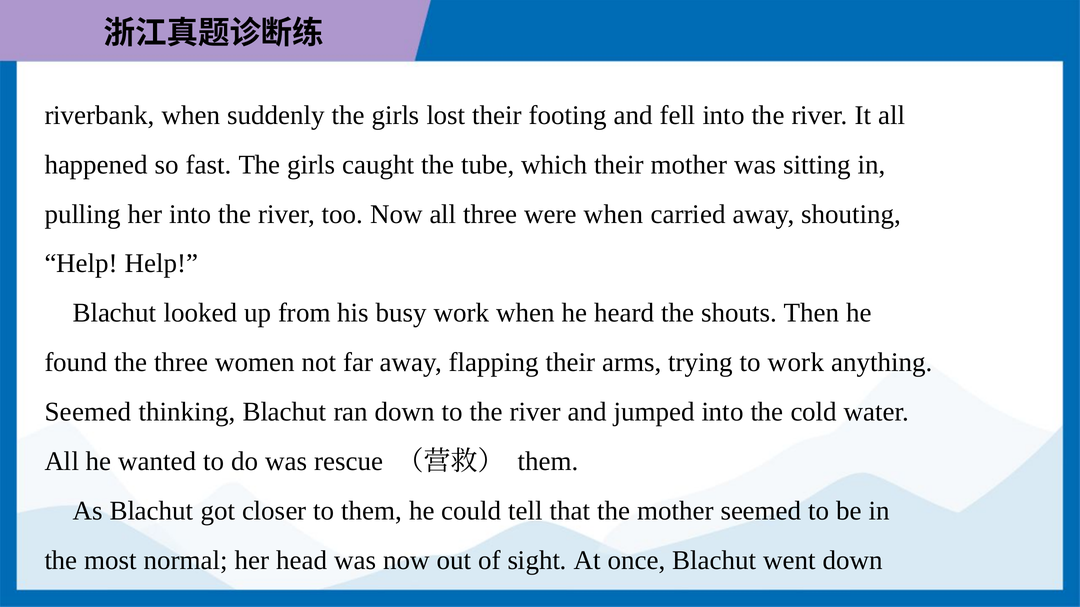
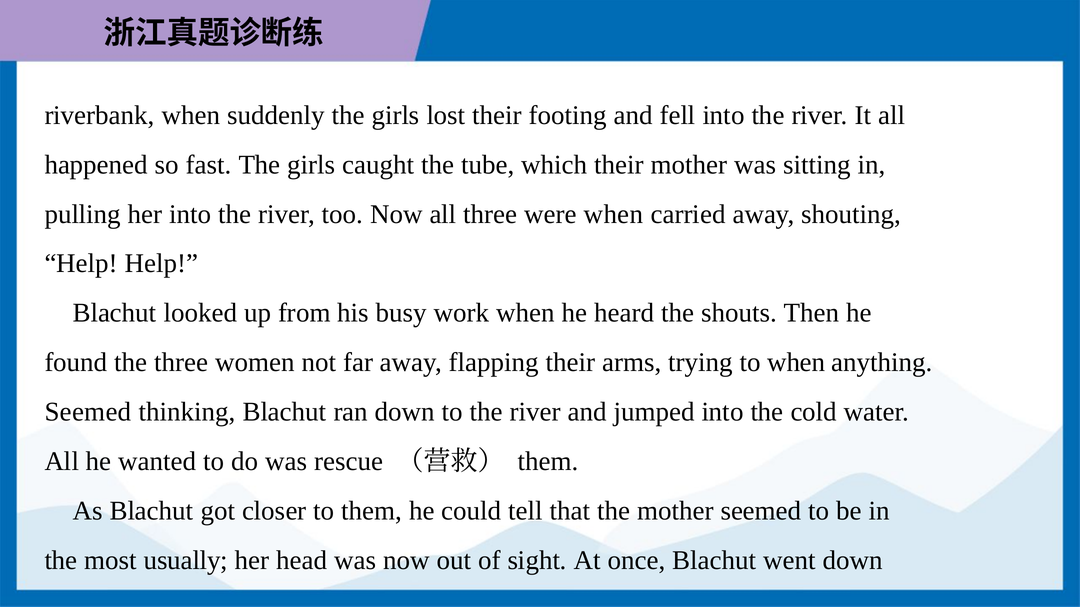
to work: work -> when (796, 363)
normal: normal -> usually (186, 561)
